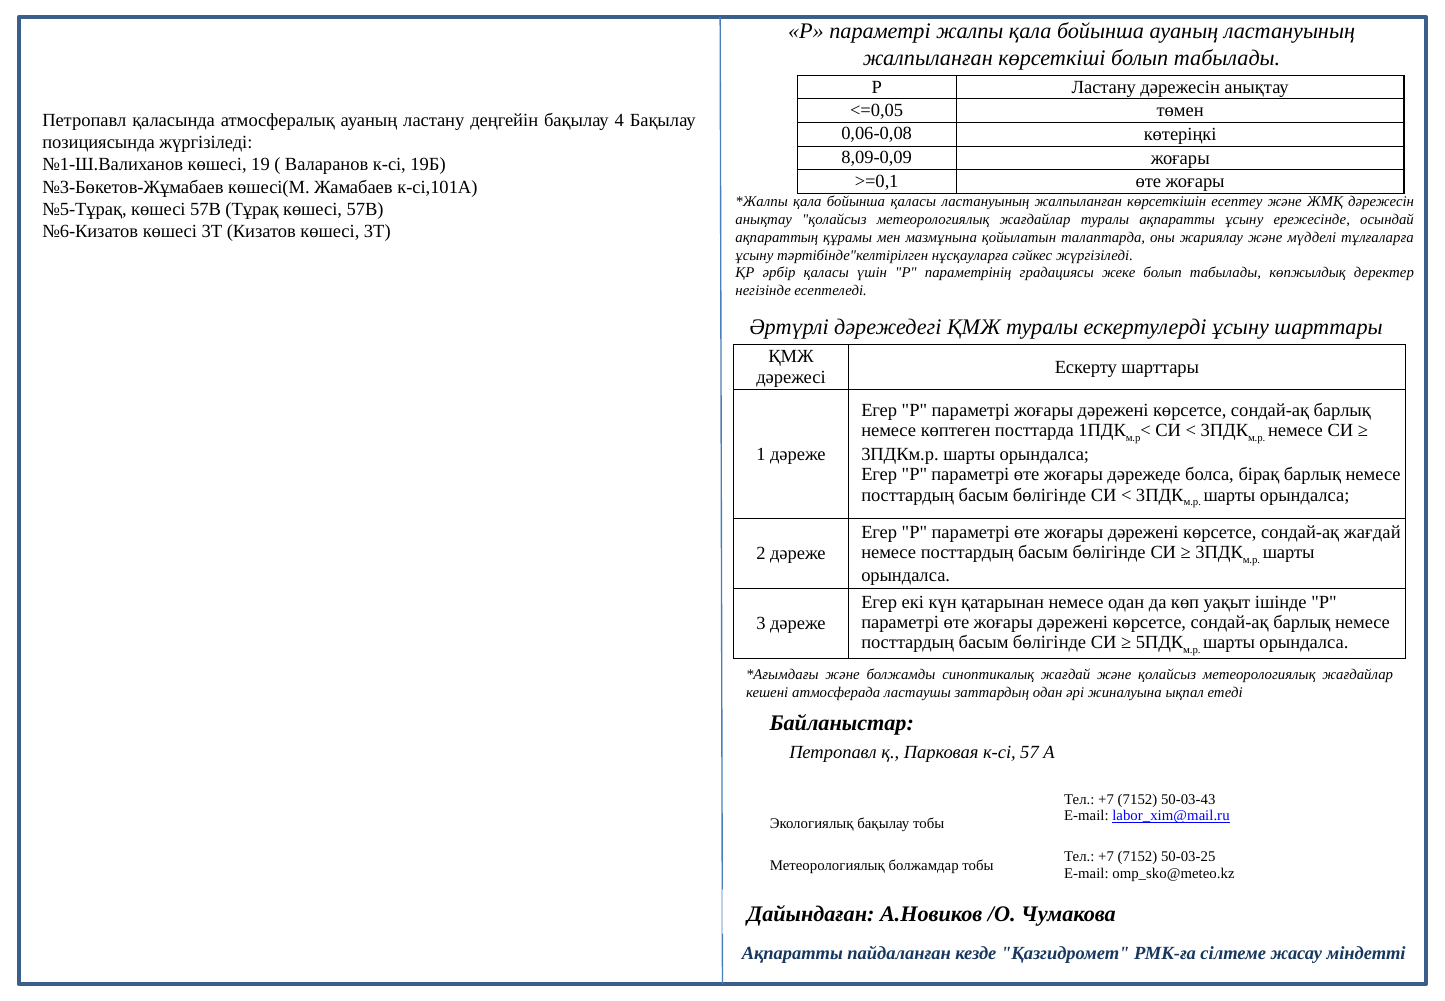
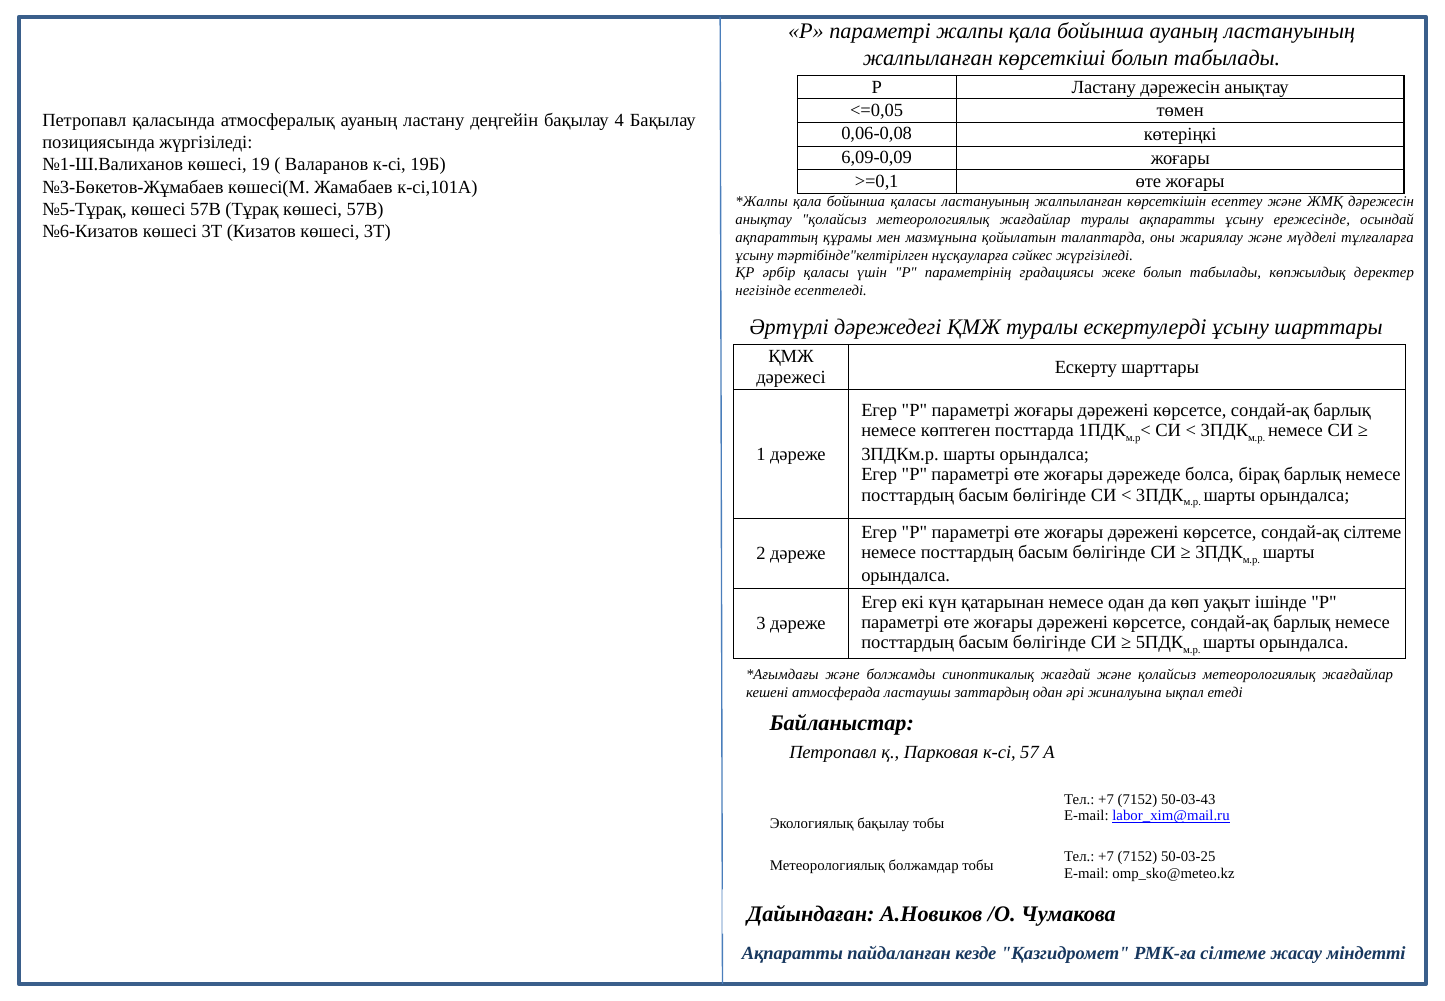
8,09-0,09: 8,09-0,09 -> 6,09-0,09 (877, 158)
сондай-ақ жағдай: жағдай -> сілтеме (1372, 532)
